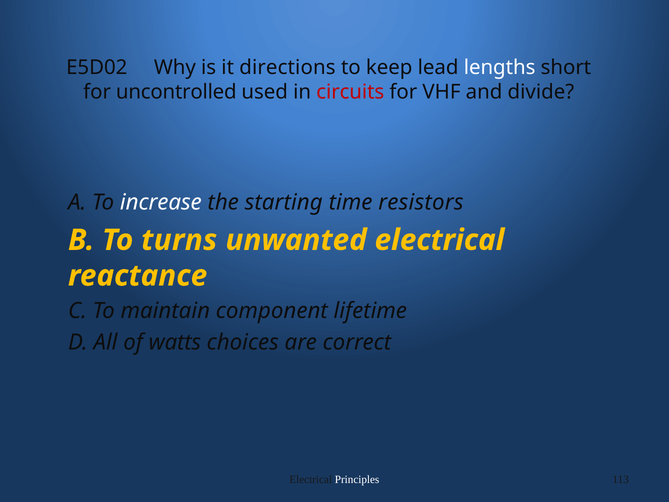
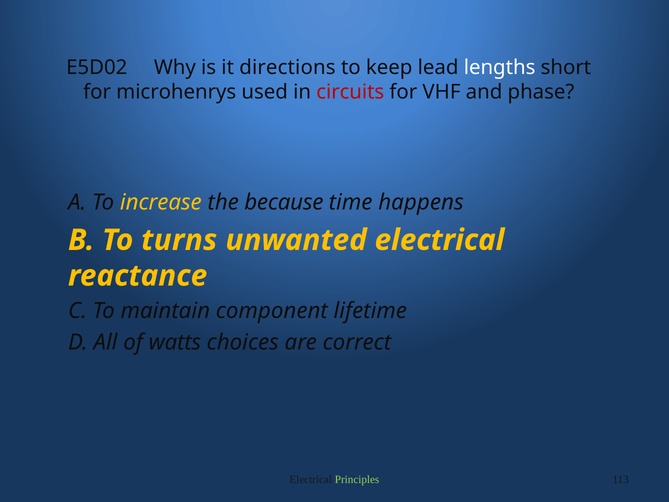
uncontrolled: uncontrolled -> microhenrys (176, 92)
divide: divide -> phase (541, 92)
increase colour: white -> yellow (161, 202)
starting: starting -> because (284, 202)
resistors: resistors -> happens (421, 202)
Principles colour: white -> light green (357, 479)
